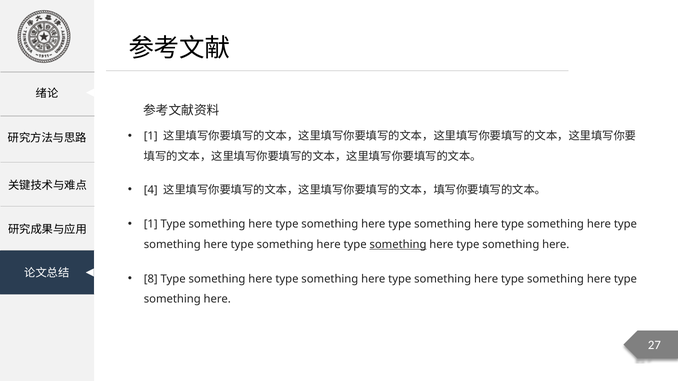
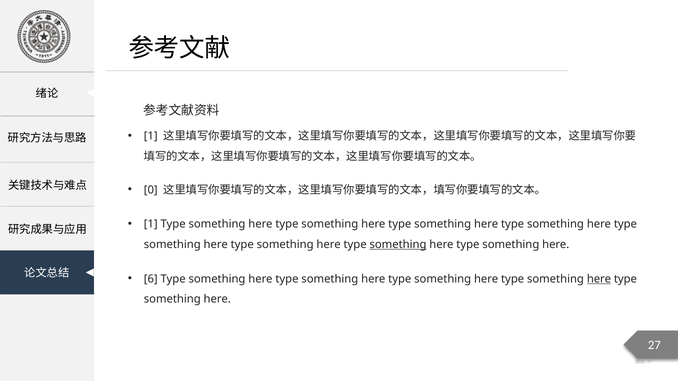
4: 4 -> 0 (151, 190)
8: 8 -> 6 (151, 279)
here underline: none -> present (599, 279)
